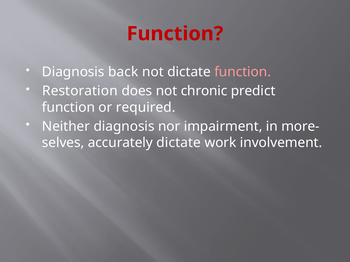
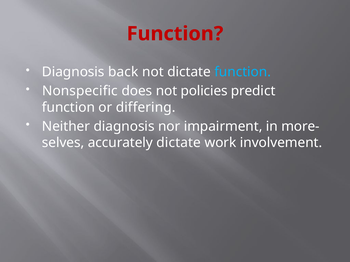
function colour: pink -> light blue (243, 72)
Restoration: Restoration -> Nonspecific (80, 91)
chronic: chronic -> policies (204, 91)
required: required -> differing (146, 108)
